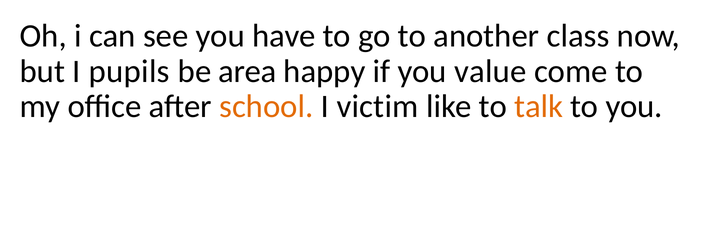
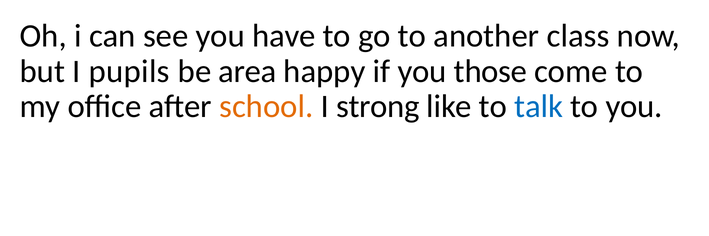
value: value -> those (491, 71)
victim: victim -> strong (378, 107)
talk colour: orange -> blue (539, 107)
